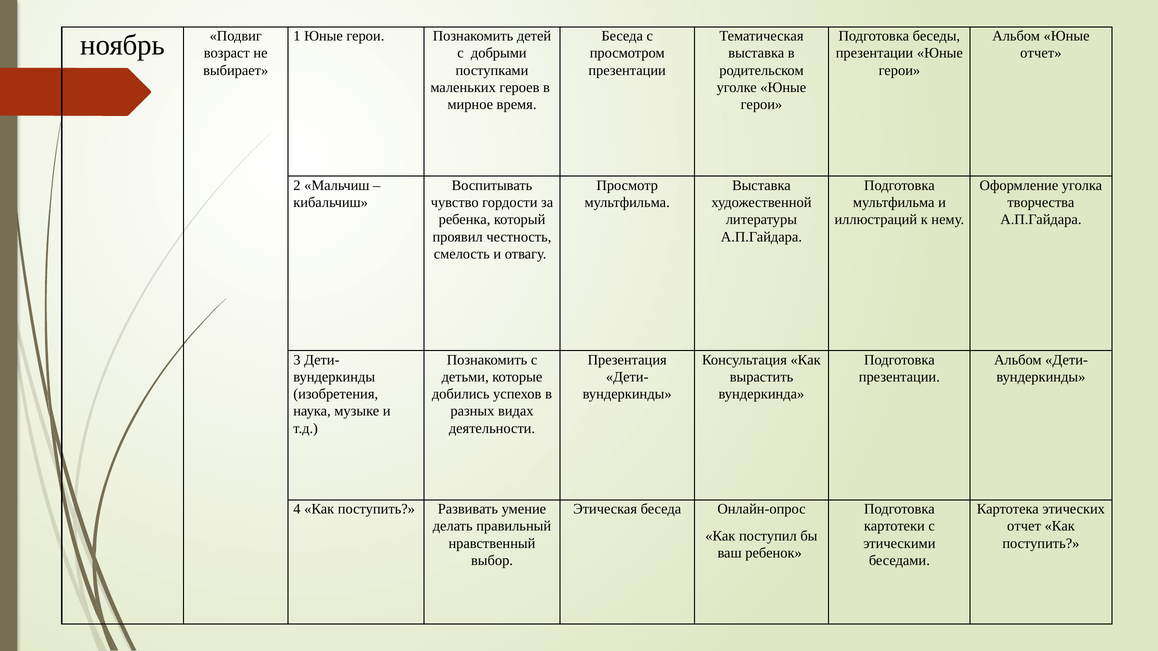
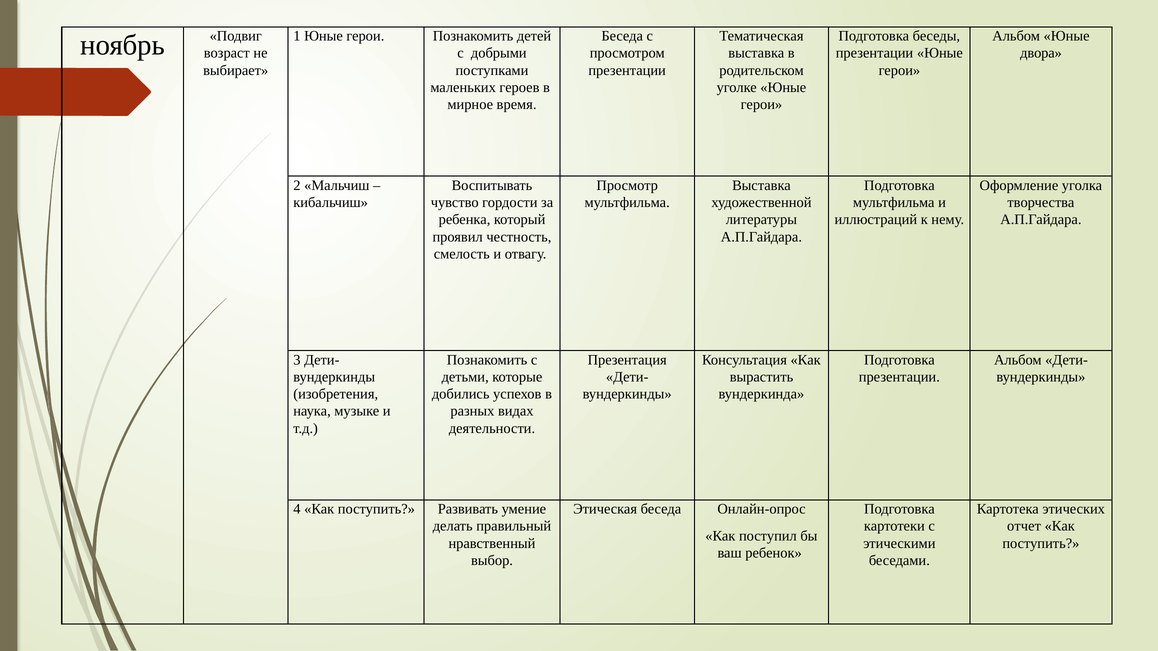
отчет: отчет -> двора (1041, 53)
